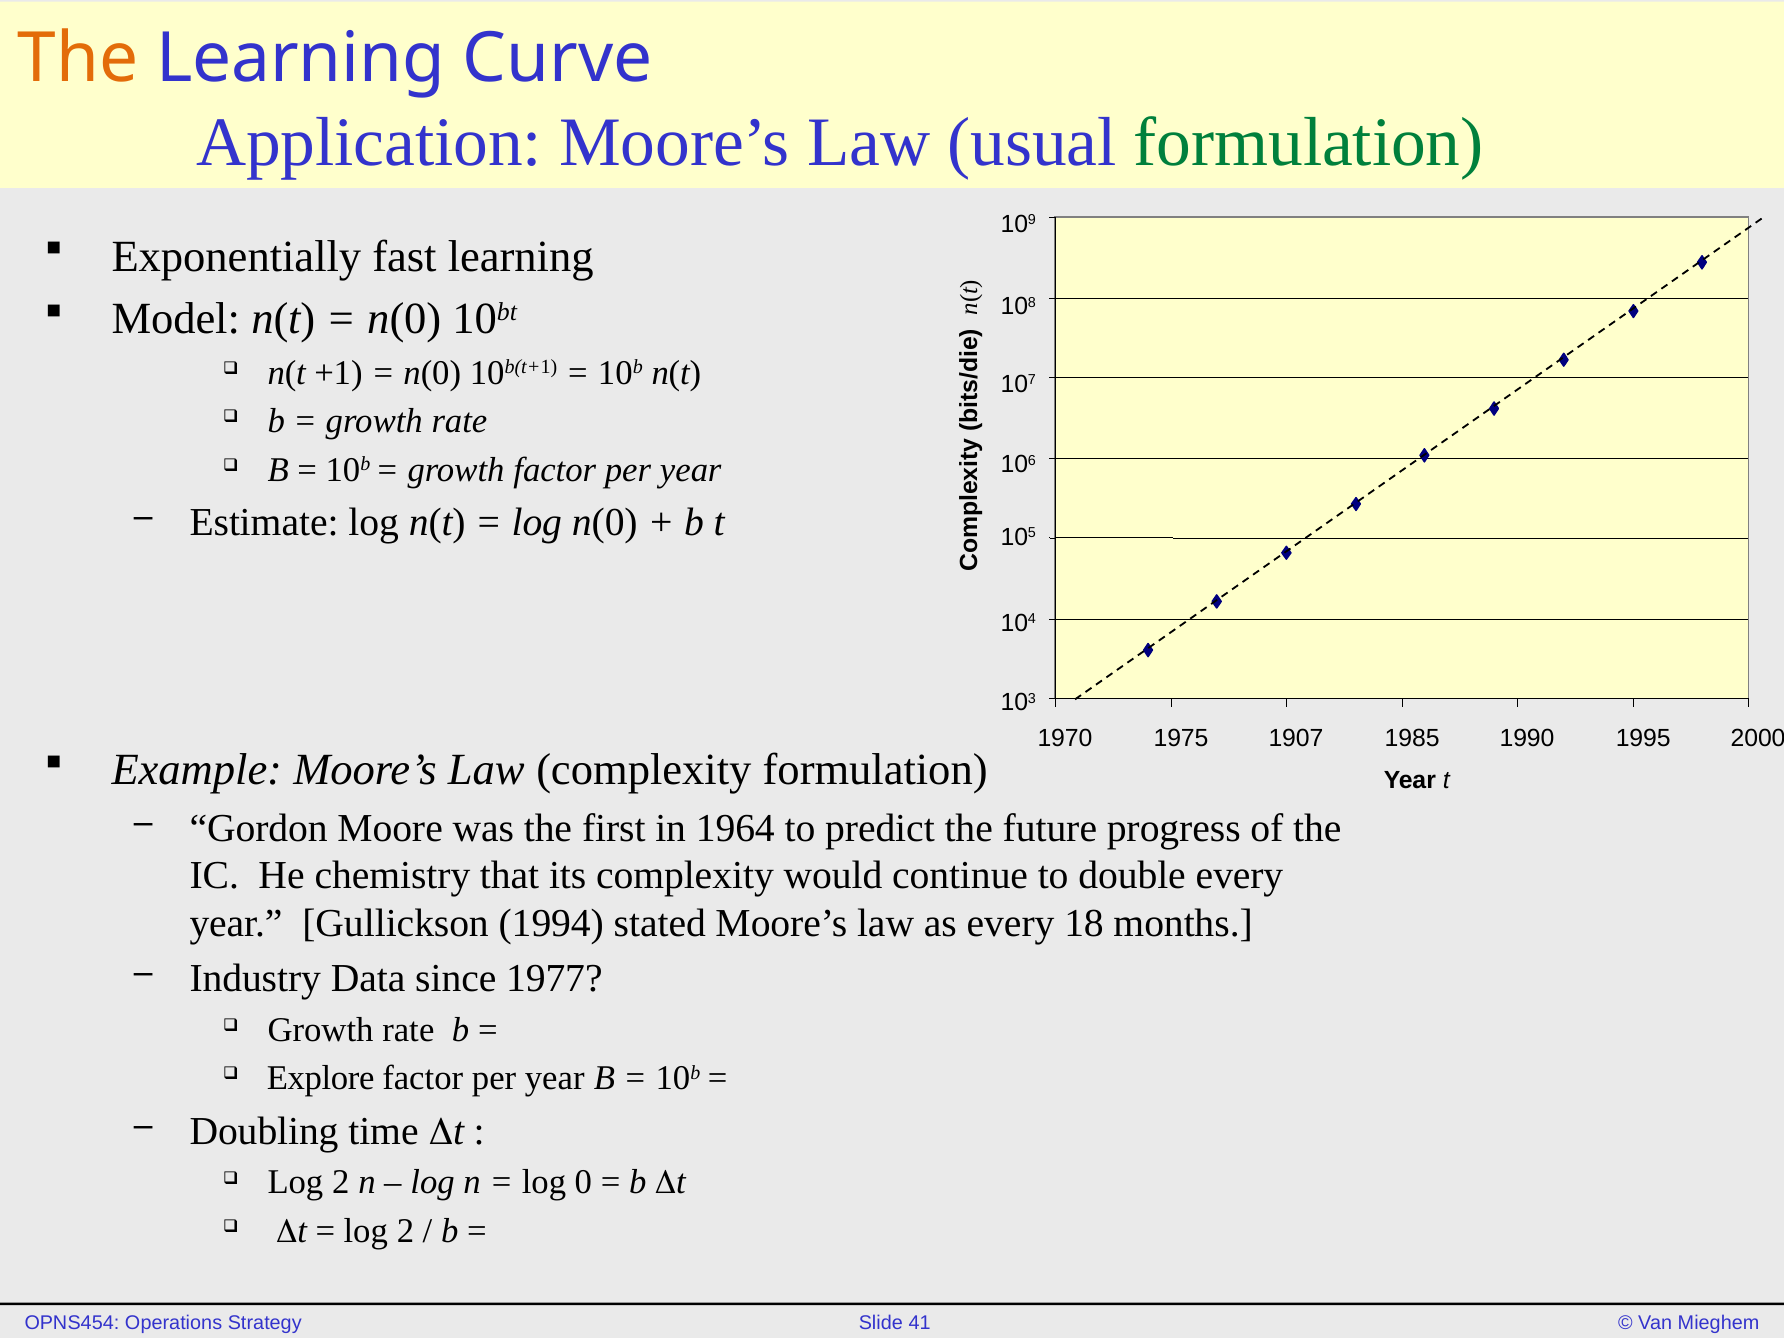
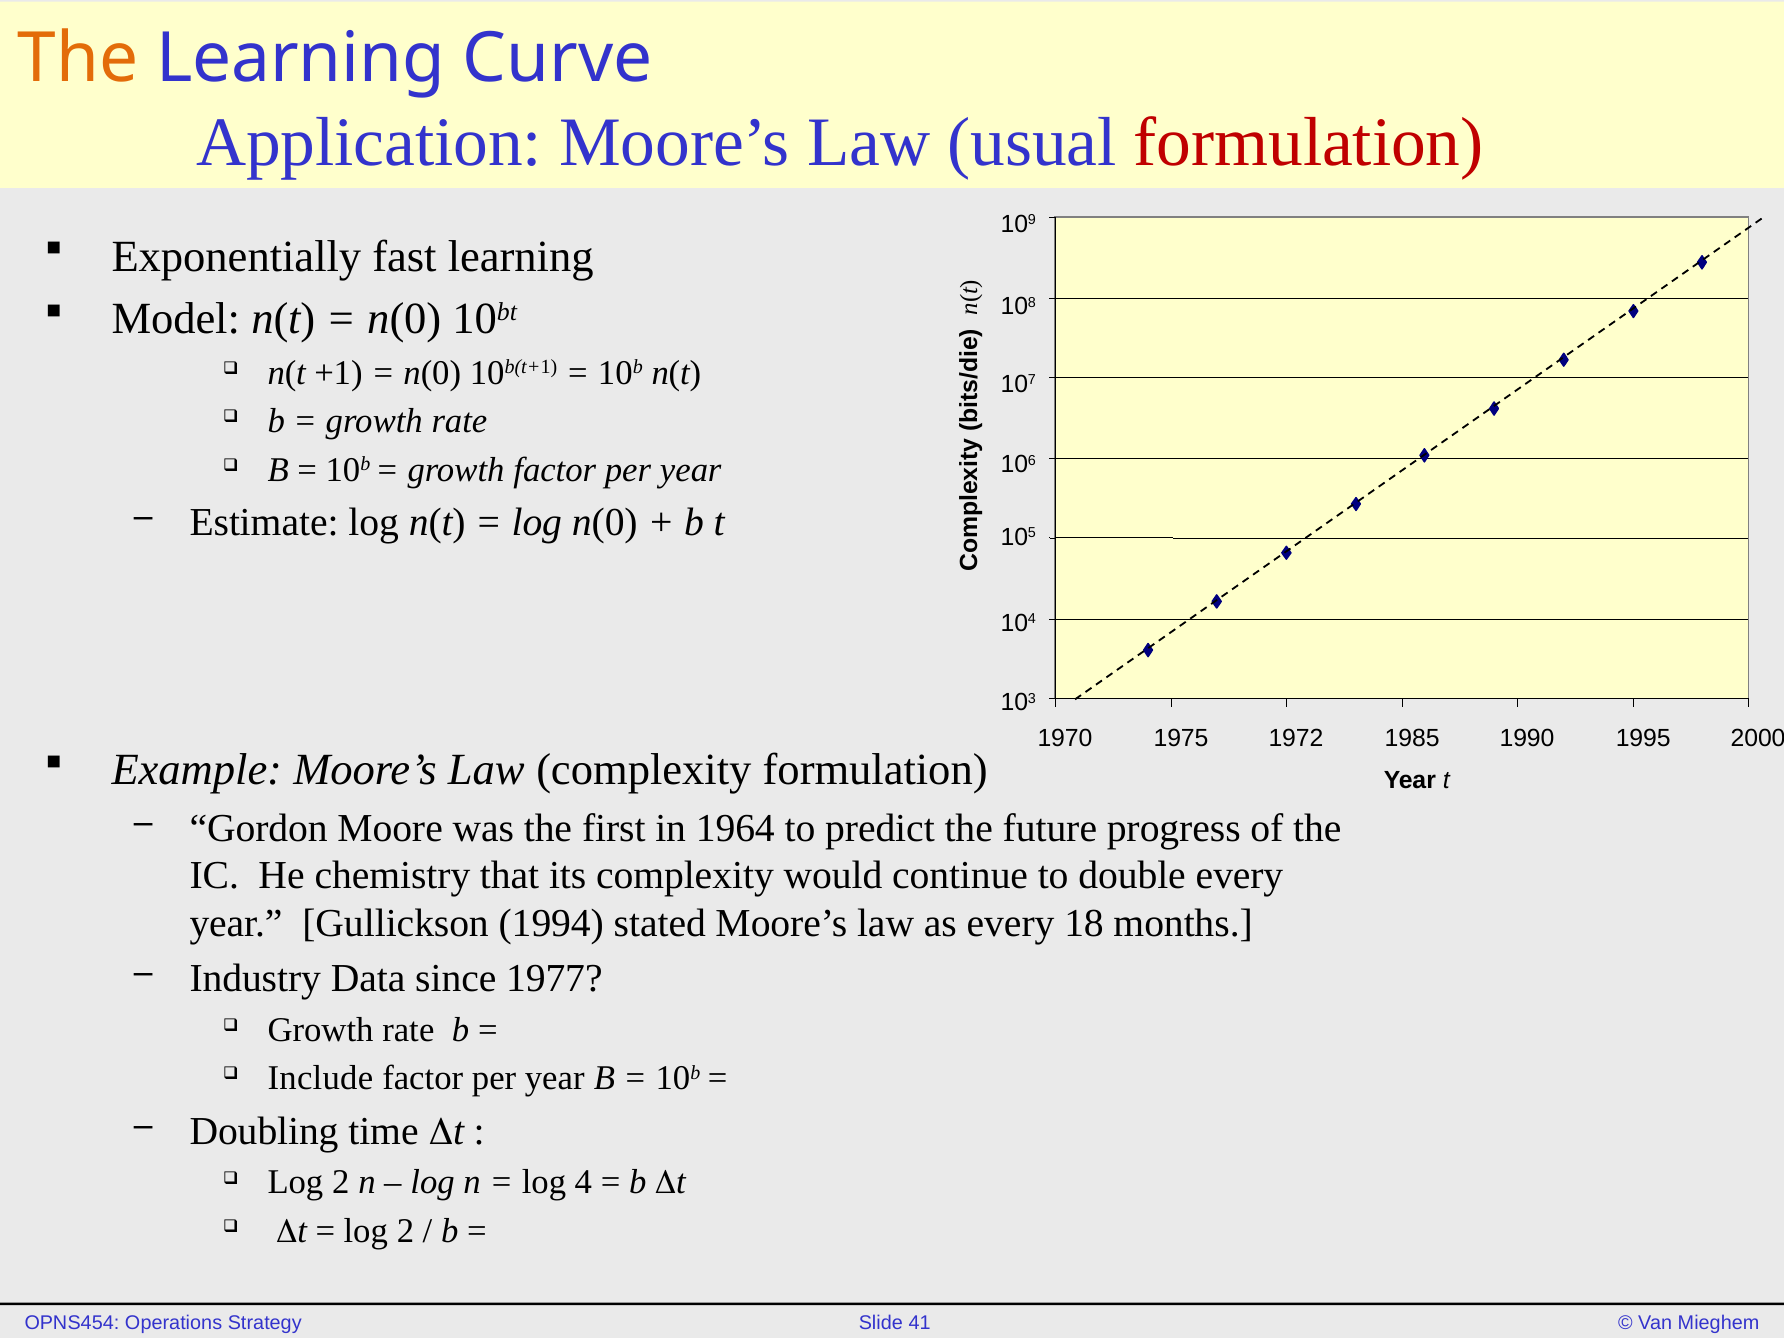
formulation colour: green -> red (1309, 142)
1907: 1907 -> 1972 (1296, 738)
Explore: Explore -> Include (320, 1078)
0: 0 -> 4 (583, 1182)
